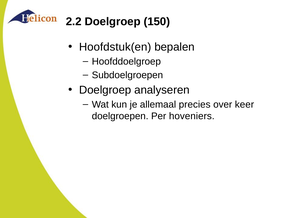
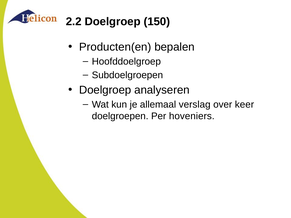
Hoofdstuk(en: Hoofdstuk(en -> Producten(en (115, 47)
precies: precies -> verslag (195, 105)
